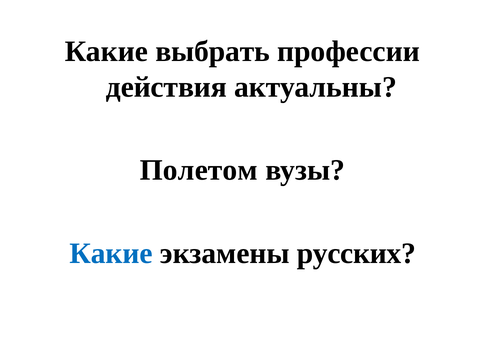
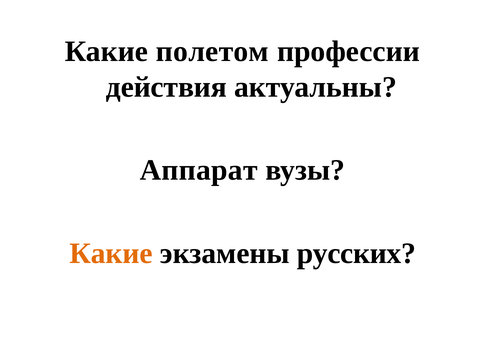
выбрать: выбрать -> полетом (212, 51)
Полетом: Полетом -> Аппарат (199, 170)
Какие colour: blue -> orange (111, 253)
